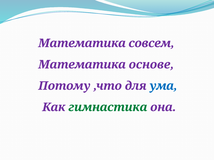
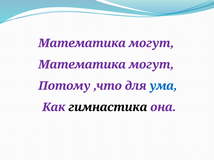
совсем: совсем -> могут (151, 43)
основе: основе -> могут (151, 65)
гимнастика colour: green -> black (108, 108)
